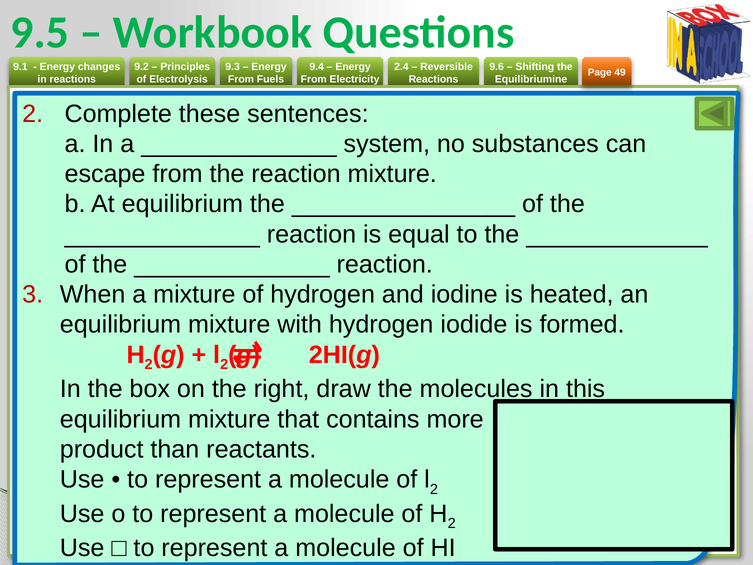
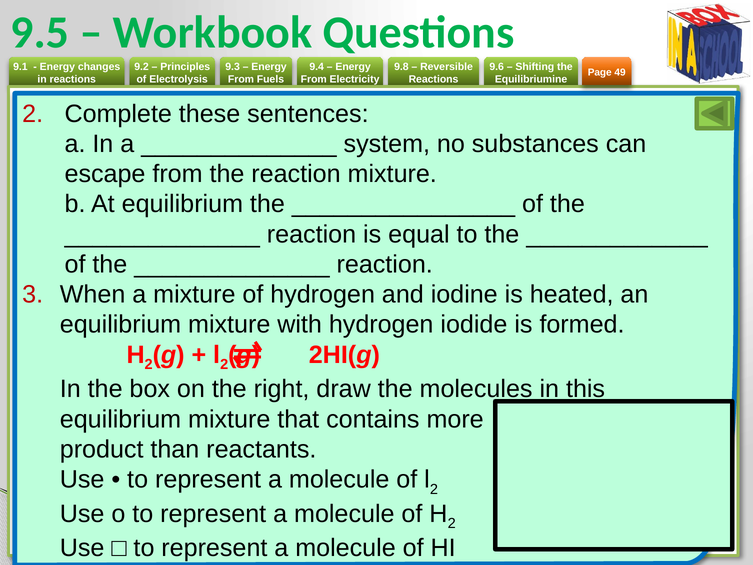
2.4: 2.4 -> 9.8 (401, 67)
